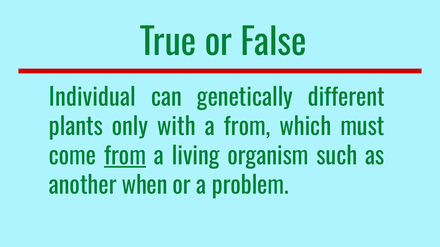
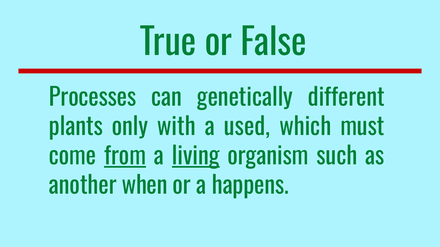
Individual: Individual -> Processes (93, 98)
a from: from -> used (247, 127)
living underline: none -> present (196, 157)
problem: problem -> happens (250, 186)
